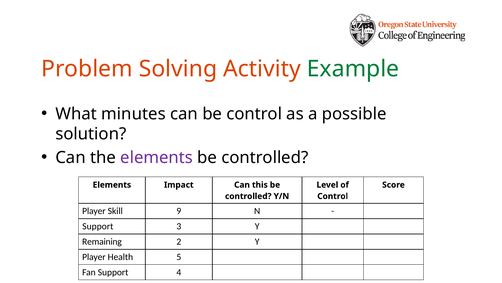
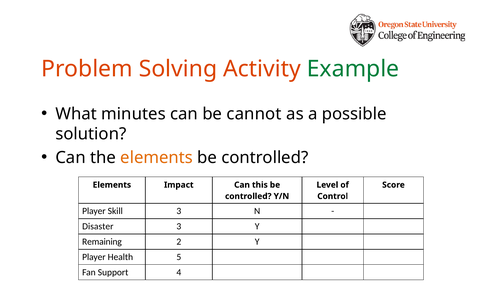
be control: control -> cannot (254, 114)
elements colour: purple -> orange (157, 157)
Skill 9: 9 -> 3 (179, 211)
Support: Support -> Disaster (98, 226)
